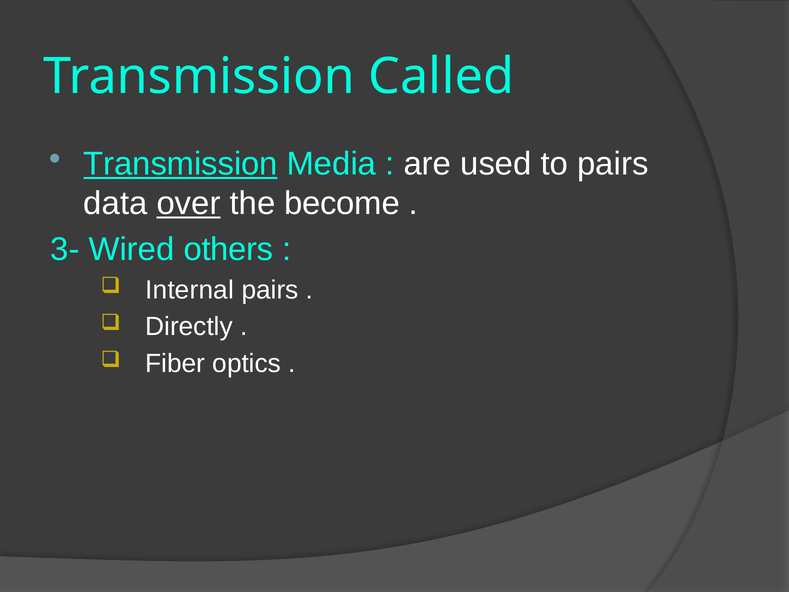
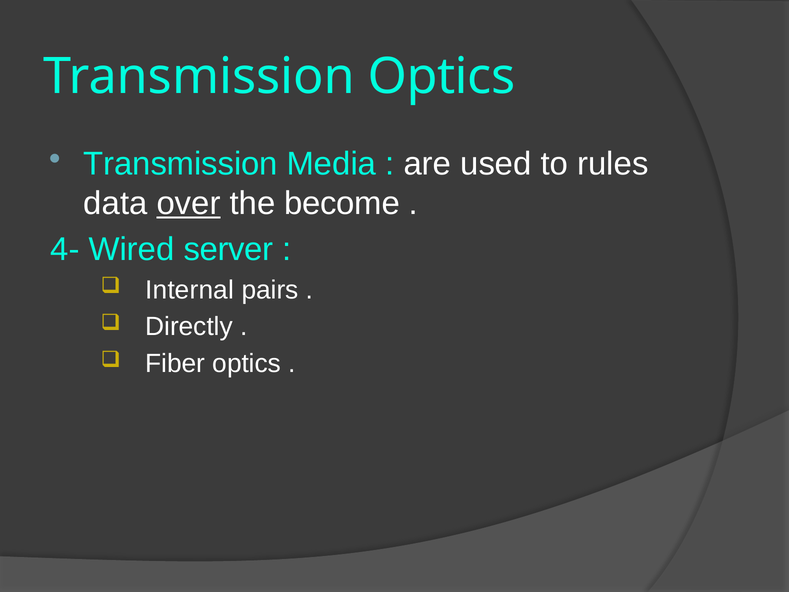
Transmission Called: Called -> Optics (441, 77)
Transmission underline: present -> none (181, 164)
to pairs: pairs -> rules (613, 164)
3-: 3- -> 4- (65, 249)
others: others -> server (228, 249)
